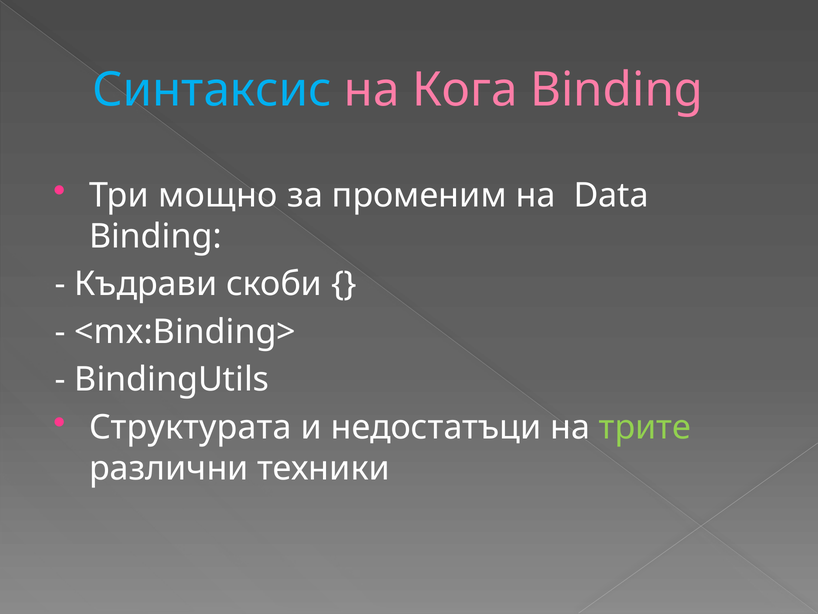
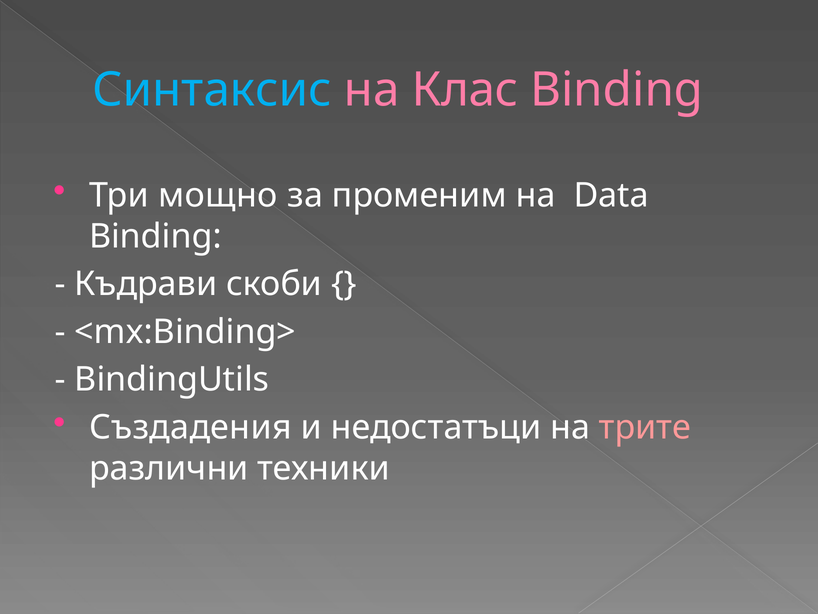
Кога: Кога -> Клас (465, 90)
Структурата: Структурата -> Създадения (190, 427)
трите colour: light green -> pink (645, 427)
